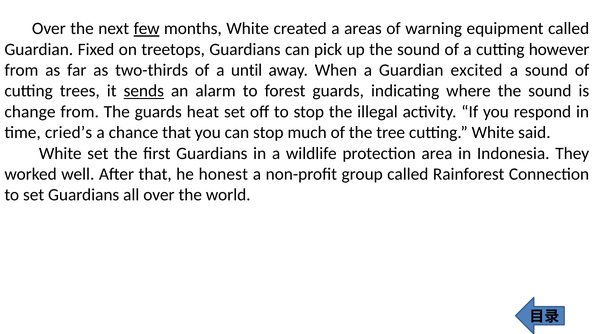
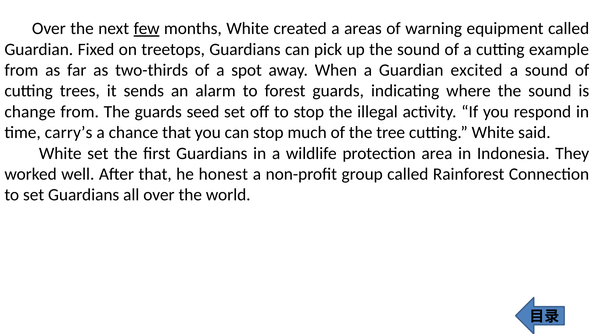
however: however -> example (559, 49)
until: until -> spot (247, 70)
sends underline: present -> none (144, 91)
heat: heat -> seed (203, 112)
cried’s: cried’s -> carry’s (69, 133)
